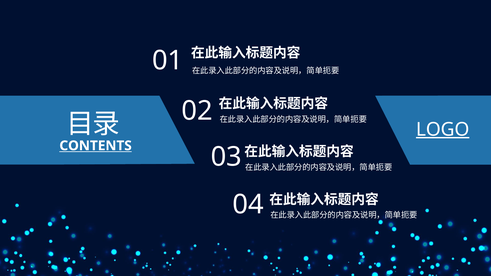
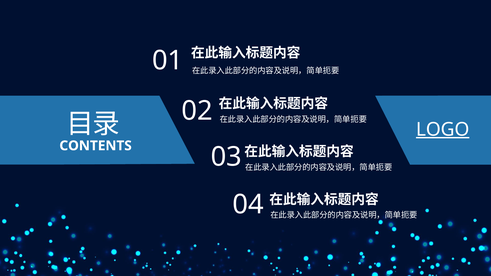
CONTENTS underline: present -> none (96, 146)
